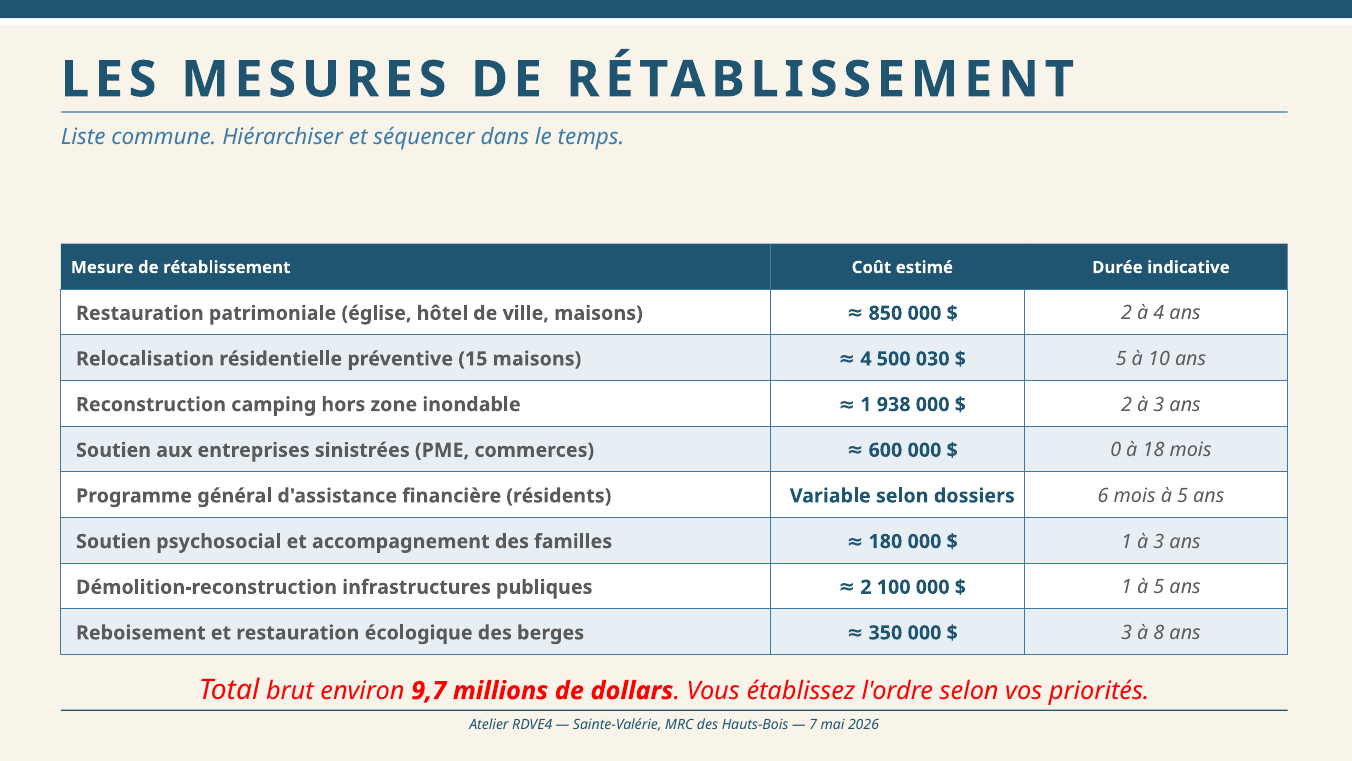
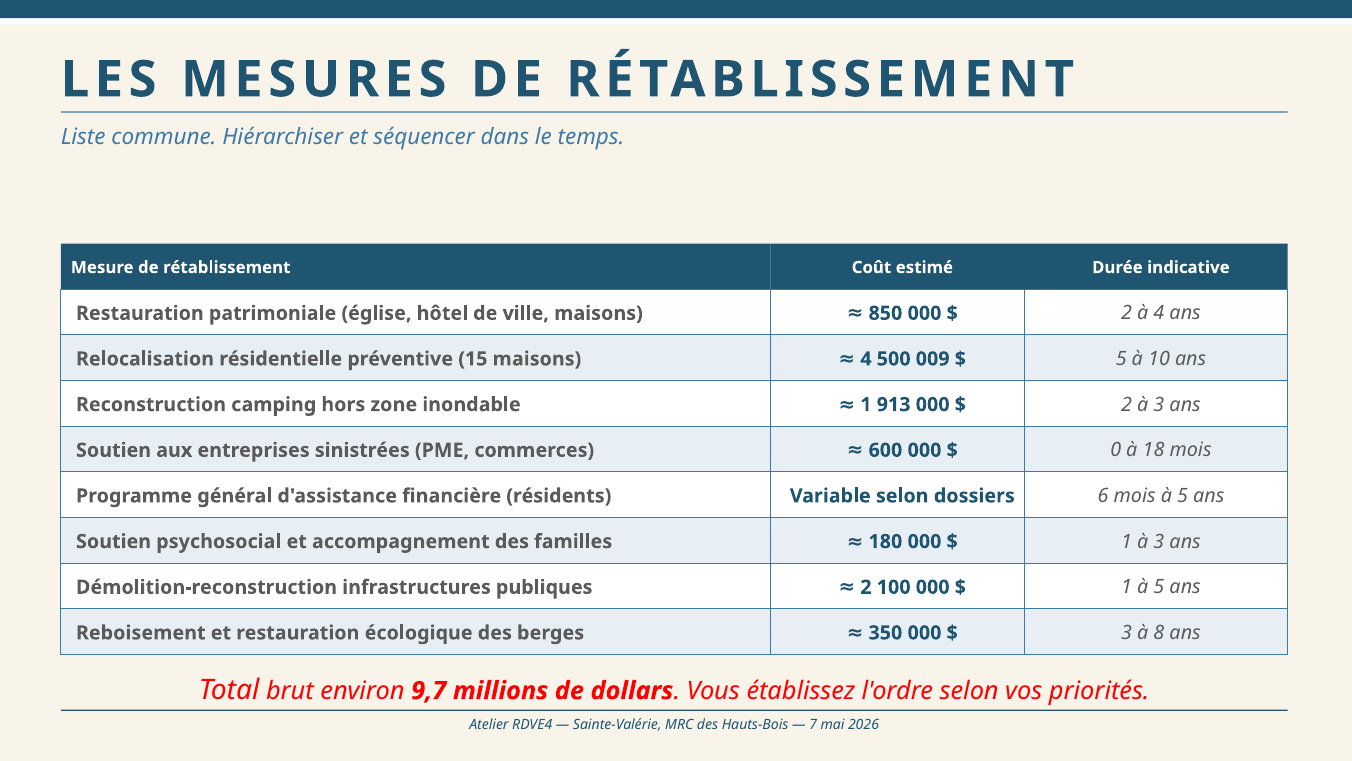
030: 030 -> 009 (933, 359)
938: 938 -> 913 (894, 404)
